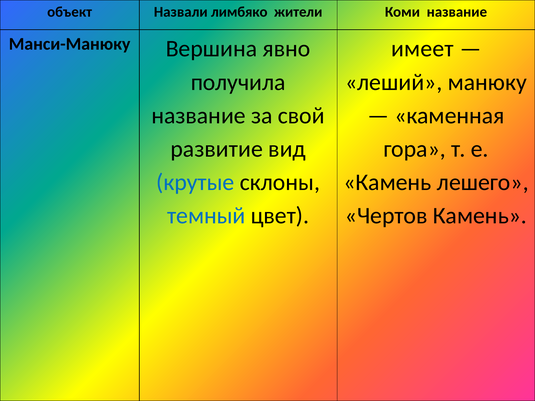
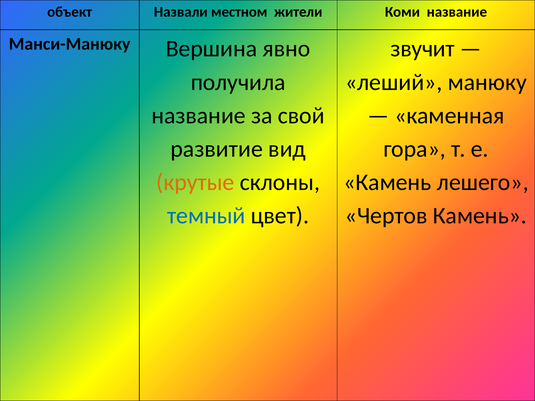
лимбяко: лимбяко -> местном (239, 12)
имеет: имеет -> звучит (423, 49)
крутые colour: blue -> orange (195, 182)
